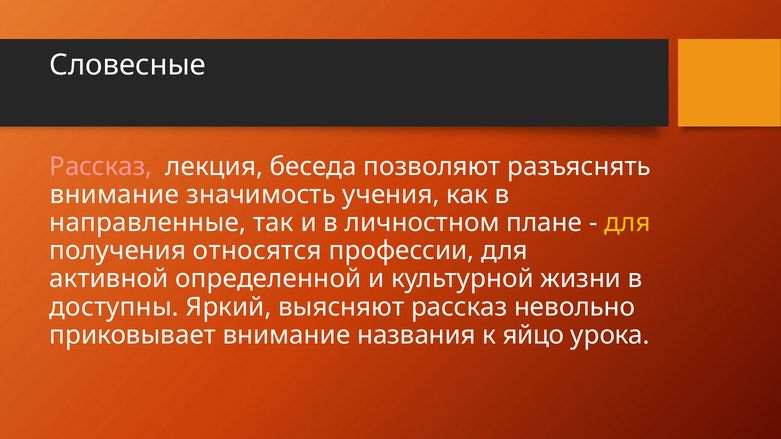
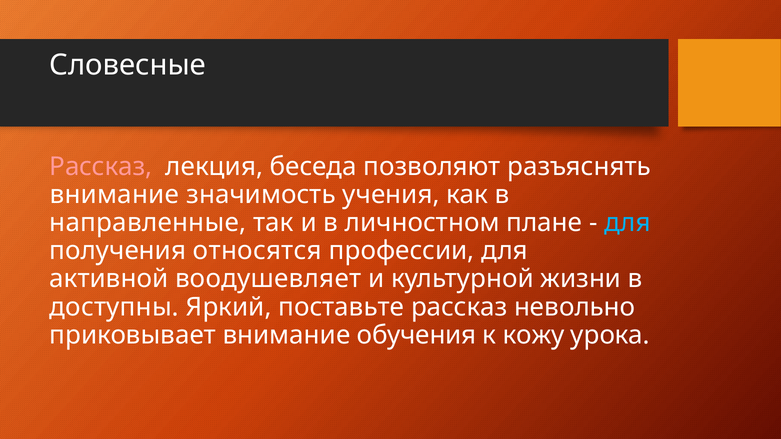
для colour: yellow -> light blue (627, 223)
определенной: определенной -> воодушевляет (268, 279)
выясняют: выясняют -> поставьте (341, 307)
названия: названия -> обучения (417, 335)
яйцо: яйцо -> кожу (533, 335)
